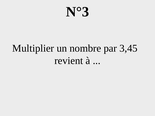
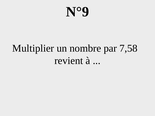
N°3: N°3 -> N°9 (77, 12)
3,45: 3,45 -> 7,58 (128, 48)
